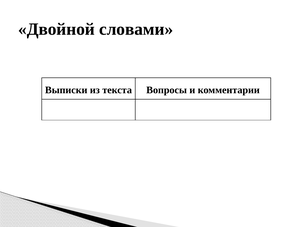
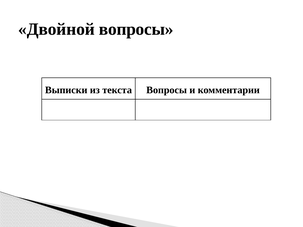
Двойной словами: словами -> вопросы (136, 29)
